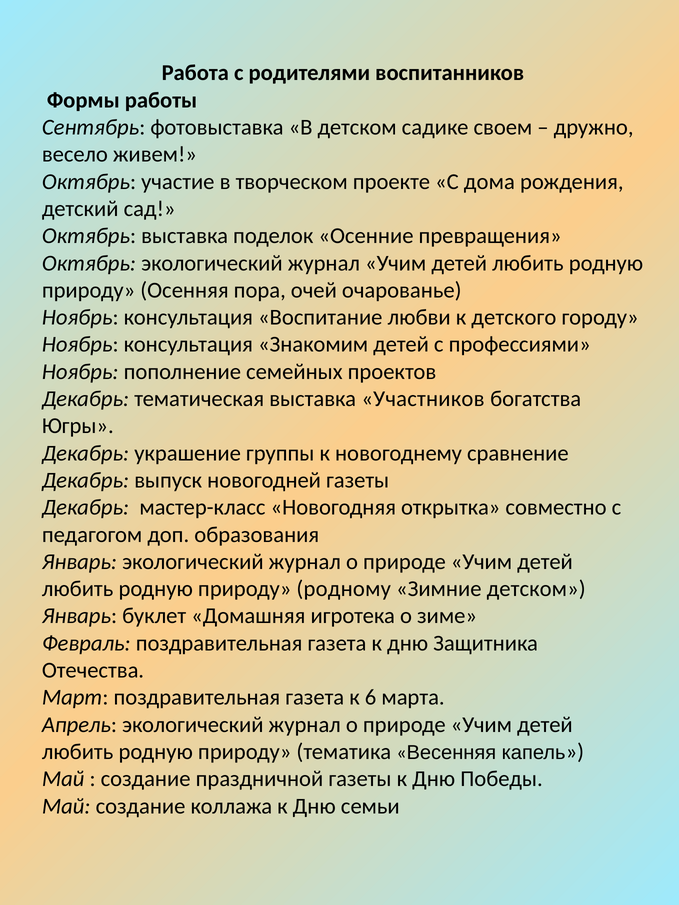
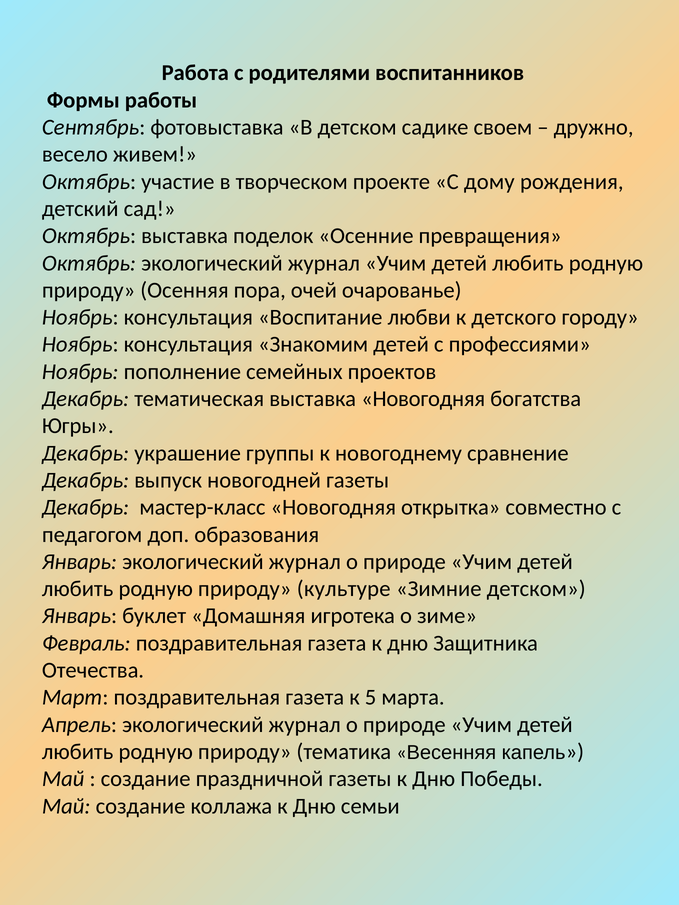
дома: дома -> дому (489, 182)
выставка Участников: Участников -> Новогодняя (423, 399)
родному: родному -> культуре (344, 589)
6: 6 -> 5 (371, 698)
